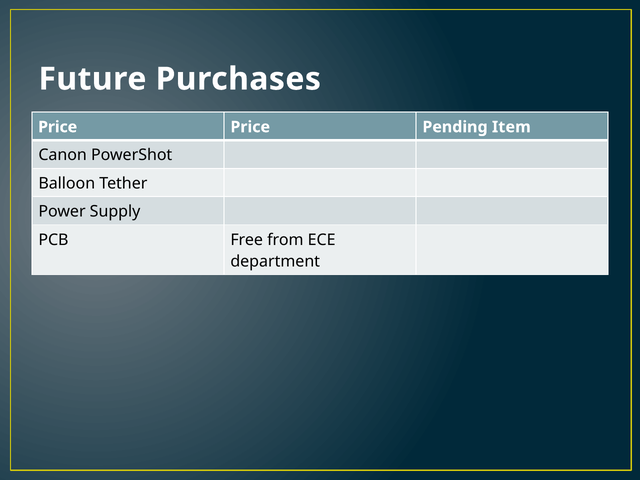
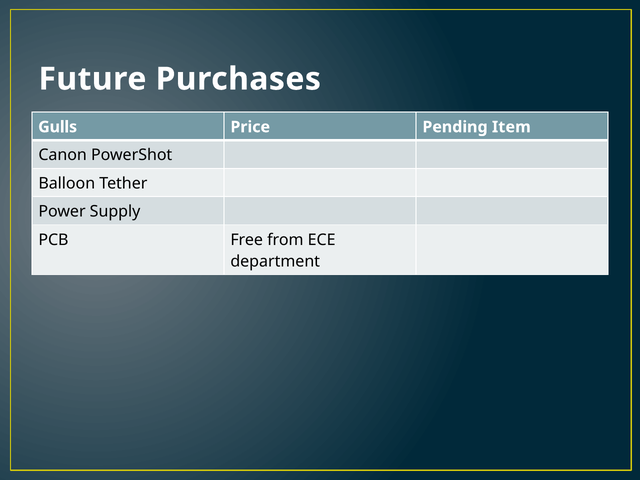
Price: Price -> Gulls (58, 127)
